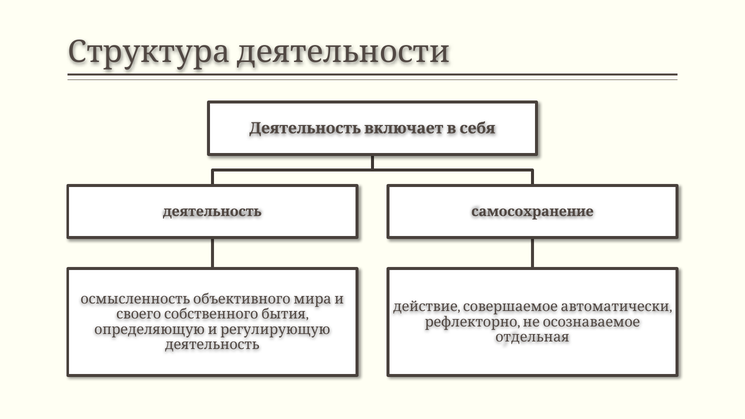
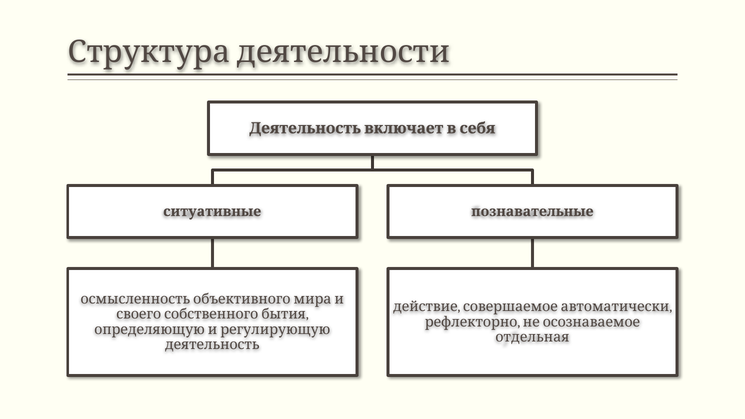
деятельность: деятельность -> ситуативные (212, 211)
самосохранение: самосохранение -> познавательные (532, 211)
